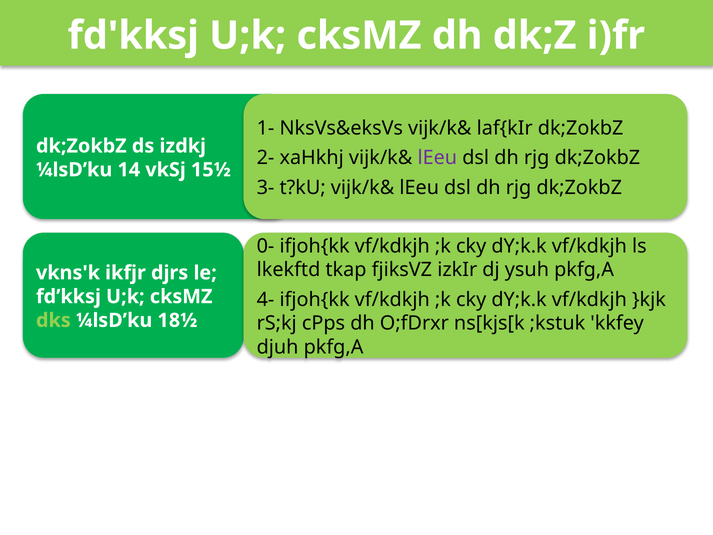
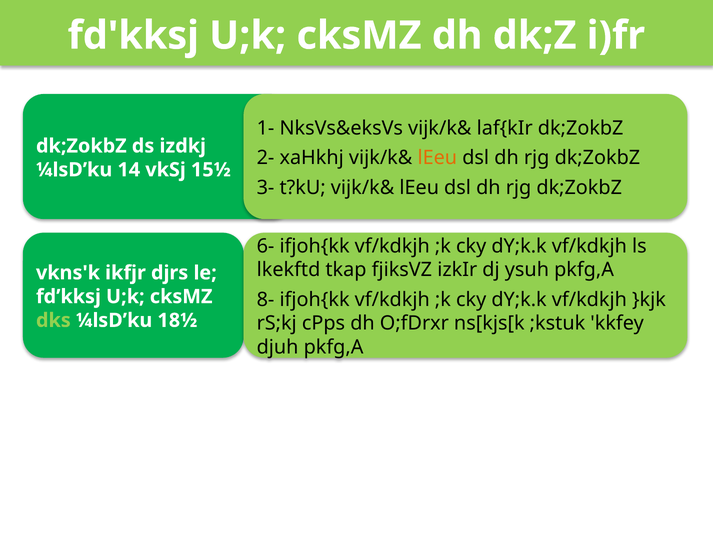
lEeu colour: purple -> orange (437, 158)
0-: 0- -> 6- (266, 246)
4-: 4- -> 8- (266, 299)
